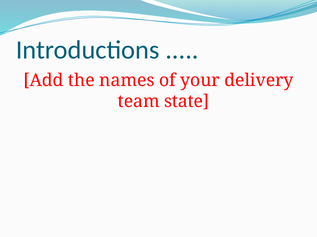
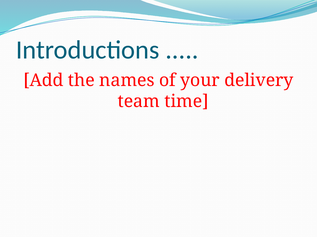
state: state -> time (187, 102)
